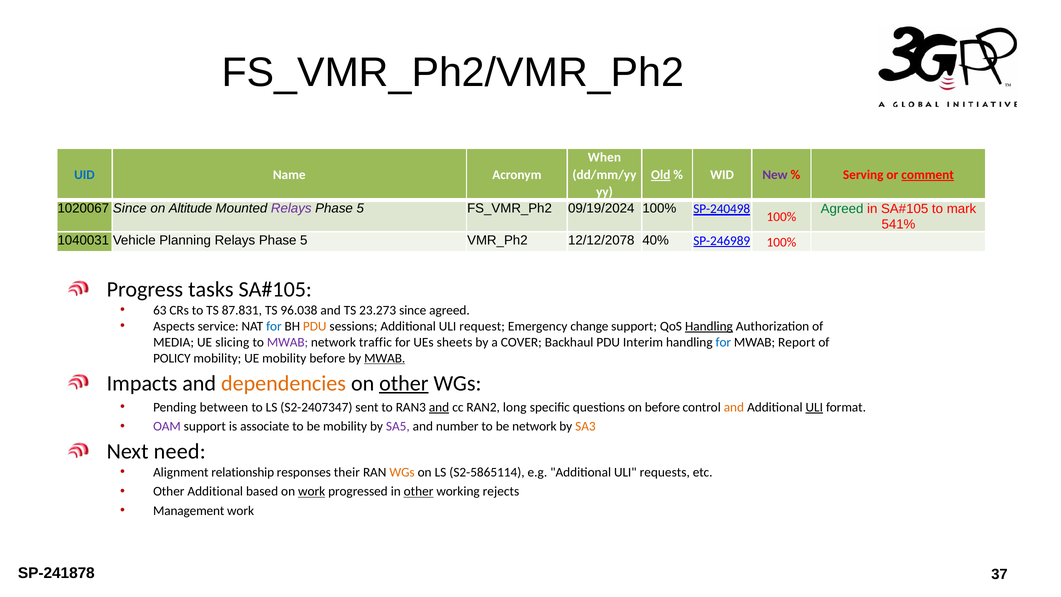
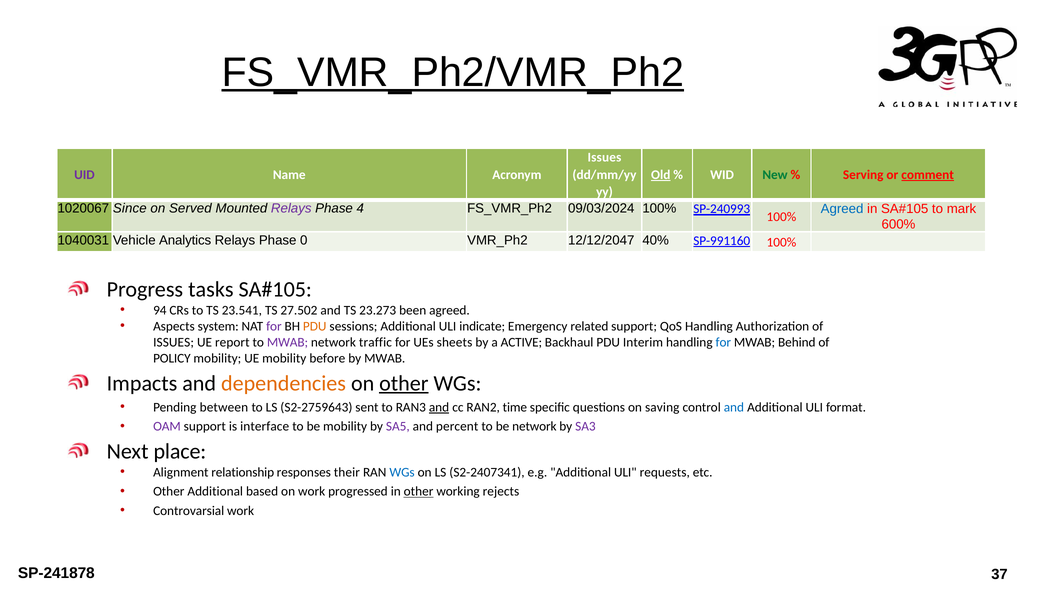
FS_VMR_Ph2/VMR_Ph2 underline: none -> present (453, 72)
When: When -> Issues (604, 158)
UID colour: blue -> purple (84, 175)
New colour: purple -> green (775, 175)
Altitude: Altitude -> Served (190, 208)
5: 5 -> 4 (360, 208)
09/19/2024: 09/19/2024 -> 09/03/2024 (601, 208)
SP-240498: SP-240498 -> SP-240993 (722, 209)
Agreed colour: green -> blue (842, 209)
541%: 541% -> 600% (898, 225)
Planning: Planning -> Analytics (185, 240)
5: 5 -> 0 (304, 240)
12/12/2078: 12/12/2078 -> 12/12/2047 (601, 240)
SP-246989: SP-246989 -> SP-991160 (722, 241)
63: 63 -> 94 (160, 310)
87.831: 87.831 -> 23.541 (242, 310)
96.038: 96.038 -> 27.502 (299, 310)
23.273 since: since -> been (413, 310)
service: service -> system (218, 326)
for colour: blue -> purple (274, 326)
request: request -> indicate (482, 326)
change: change -> related (589, 326)
Handling underline: present -> none (709, 326)
MEDIA: MEDIA -> ISSUES (174, 342)
slicing: slicing -> report (232, 342)
COVER: COVER -> ACTIVE (521, 342)
Report: Report -> Behind (797, 342)
MWAB underline: present -> none (385, 358)
S2-2407347: S2-2407347 -> S2-2759643 (316, 407)
long: long -> time (515, 407)
on before: before -> saving (662, 407)
and colour: orange -> blue (734, 407)
ULI underline: present -> none (814, 407)
associate: associate -> interface (265, 426)
number: number -> percent (457, 426)
SA3 colour: orange -> purple (585, 426)
need: need -> place (180, 452)
WGs colour: orange -> blue (402, 472)
S2-5865114: S2-5865114 -> S2-2407341 (487, 472)
work underline: present -> none (312, 491)
Management: Management -> Controvarsial (189, 511)
